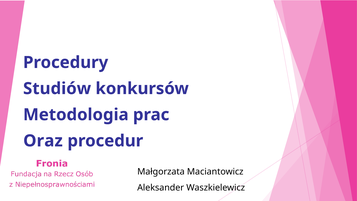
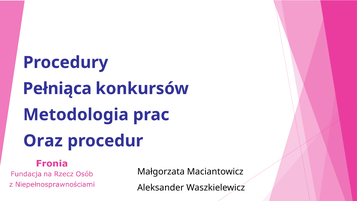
Studiów: Studiów -> Pełniąca (57, 88)
